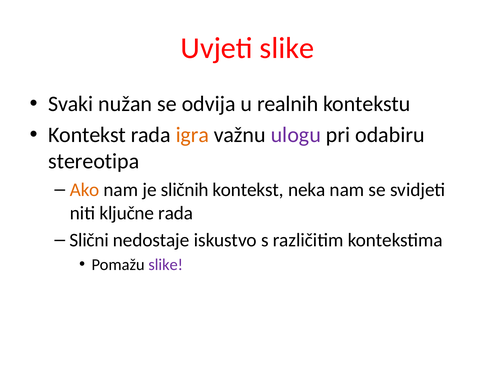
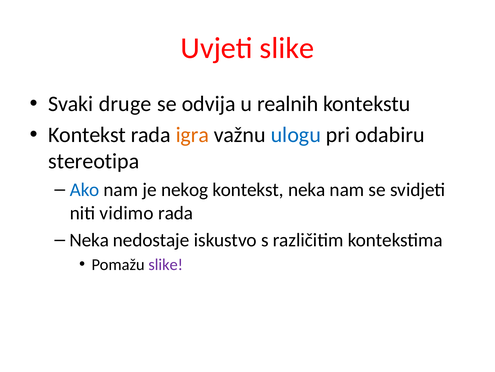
nužan: nužan -> druge (125, 104)
ulogu colour: purple -> blue (296, 135)
Ako colour: orange -> blue (85, 189)
sličnih: sličnih -> nekog (185, 189)
ključne: ključne -> vidimo (127, 213)
Slični: Slični -> Neka (89, 240)
